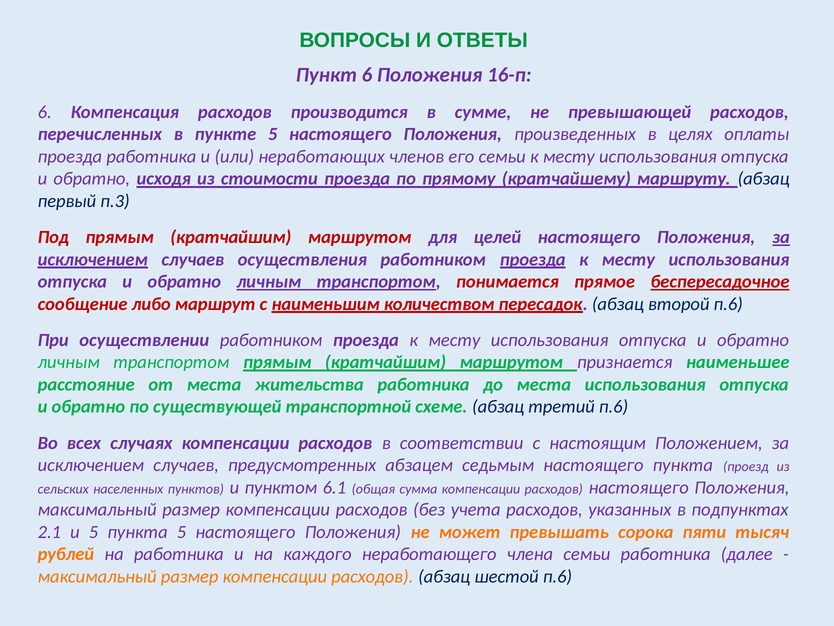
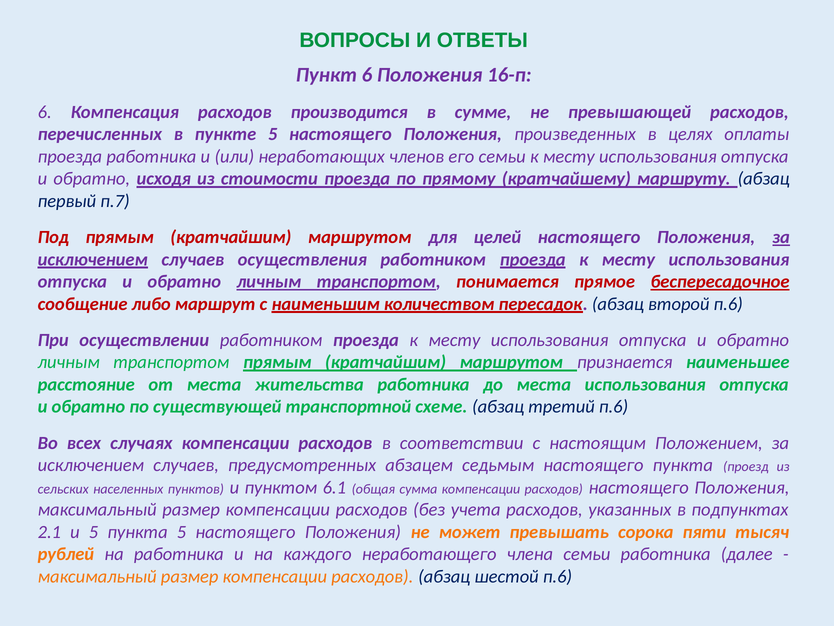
п.3: п.3 -> п.7 (115, 201)
